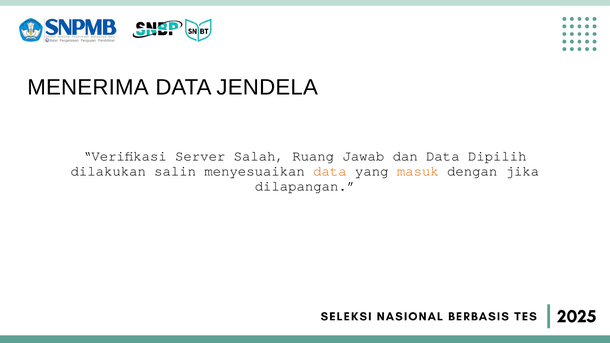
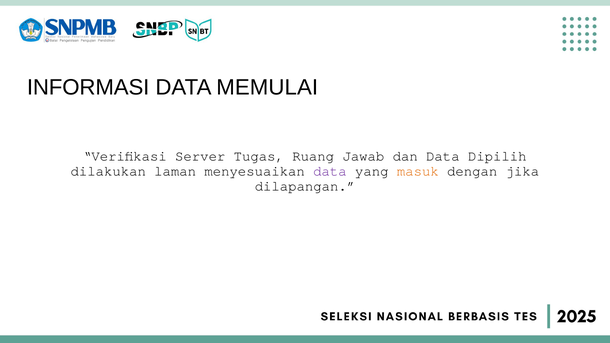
MENERIMA: MENERIMA -> INFORMASI (88, 87)
JENDELA: JENDELA -> MEMULAI (267, 87)
Salah: Salah -> Tugas (259, 156)
salin: salin -> laman (175, 171)
data colour: orange -> purple (330, 171)
